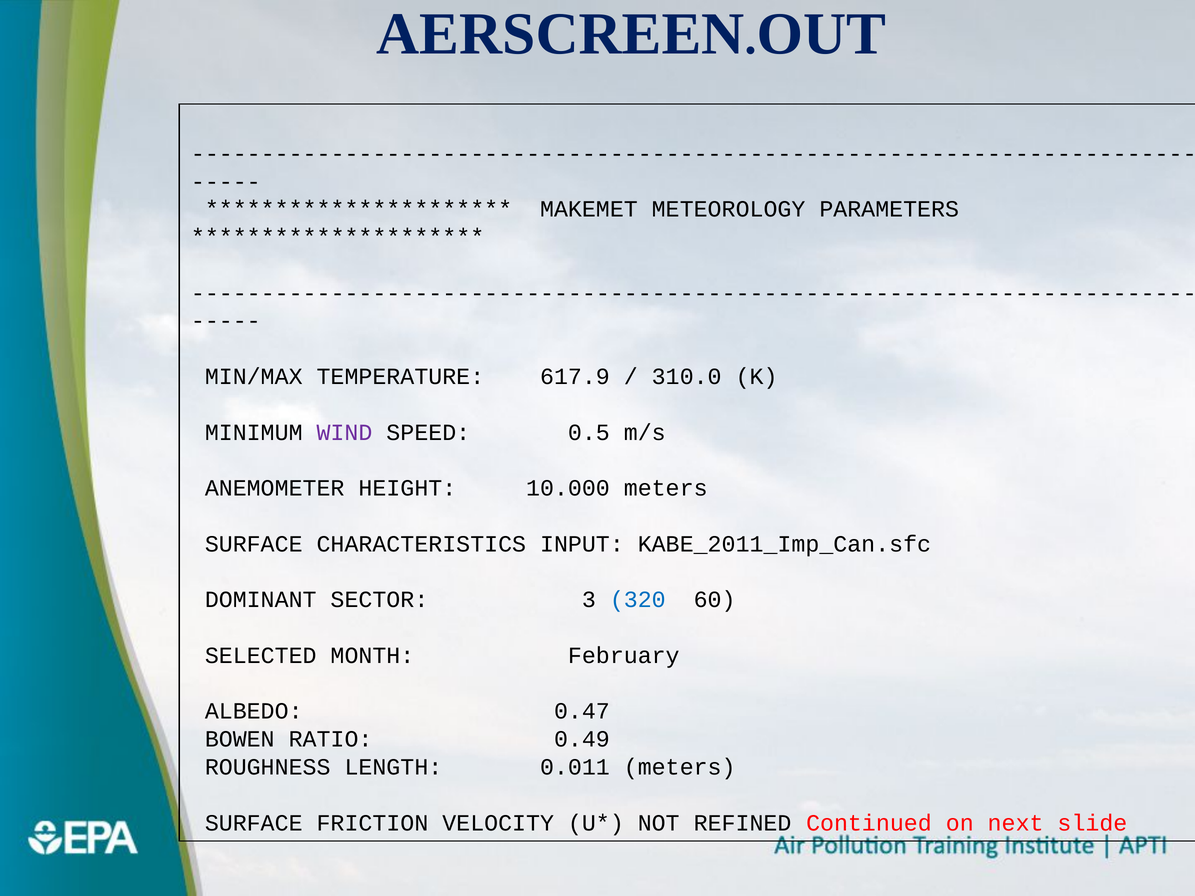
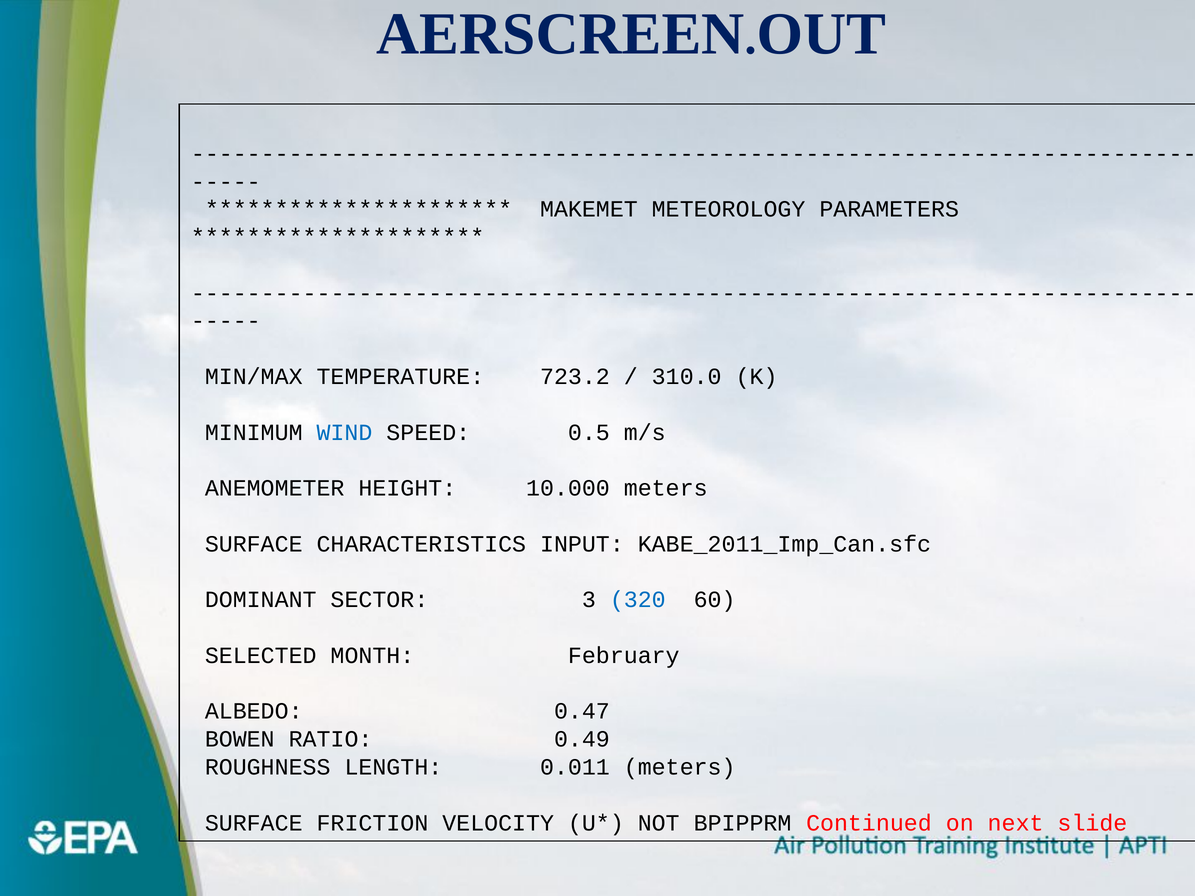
617.9: 617.9 -> 723.2 (575, 377)
WIND colour: purple -> blue (344, 433)
REFINED: REFINED -> BPIPPRM (743, 823)
